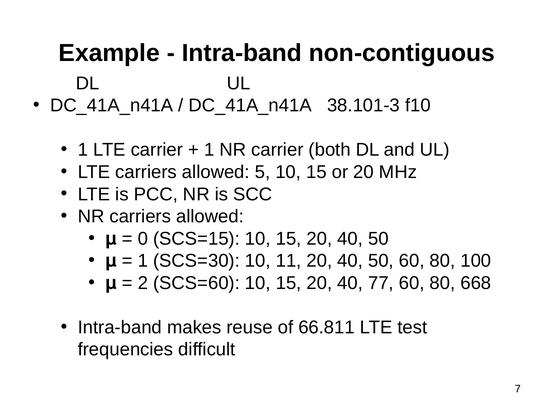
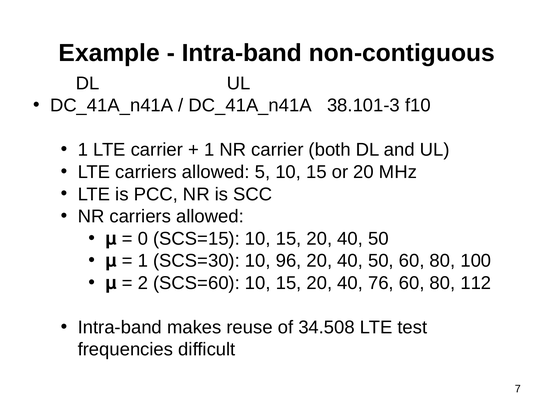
11: 11 -> 96 (289, 261)
77: 77 -> 76 (381, 283)
668: 668 -> 112 (476, 283)
66.811: 66.811 -> 34.508 (327, 327)
